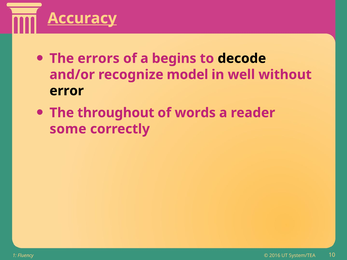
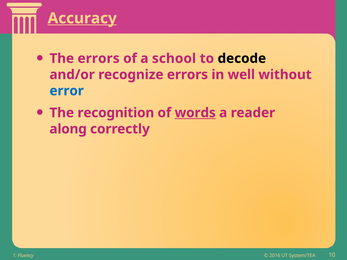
begins: begins -> school (174, 58)
recognize model: model -> errors (187, 75)
error colour: black -> blue (67, 91)
throughout: throughout -> recognition (116, 113)
words underline: none -> present (195, 113)
some: some -> along (68, 129)
